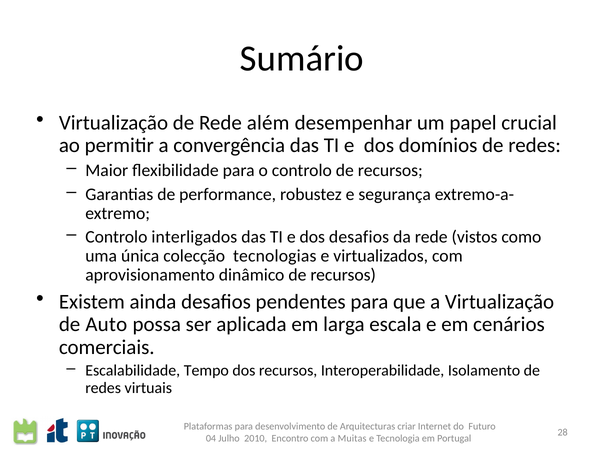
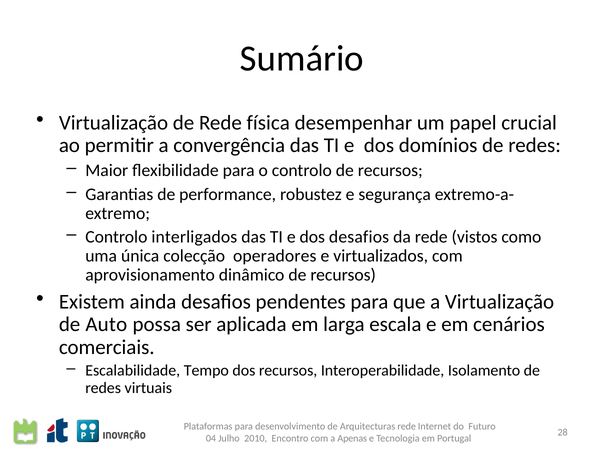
além: além -> física (268, 123)
tecnologias: tecnologias -> operadores (275, 256)
Arquitecturas criar: criar -> rede (407, 427)
Muitas: Muitas -> Apenas (352, 439)
